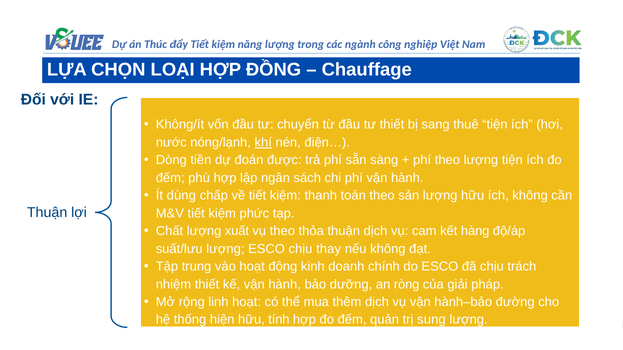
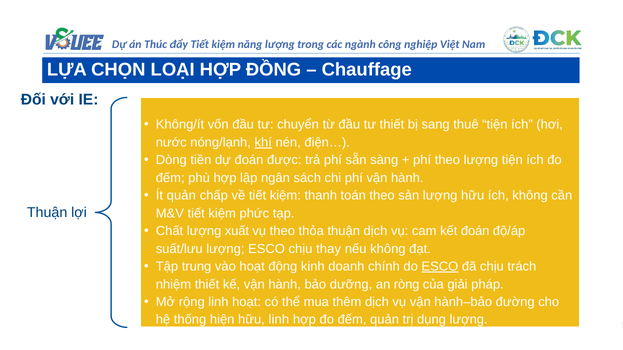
Ít dùng: dùng -> quản (181, 196)
kết hàng: hàng -> đoán (475, 231)
ESCO underline: none -> present (440, 267)
hữu tính: tính -> linh (279, 320)
sung: sung -> dụng (431, 320)
